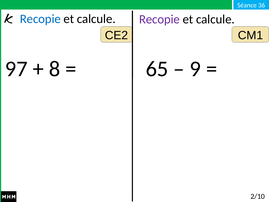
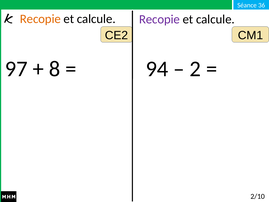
Recopie colour: blue -> orange (40, 19)
65: 65 -> 94 (157, 69)
9: 9 -> 2 (195, 69)
